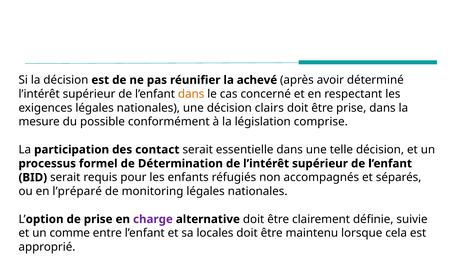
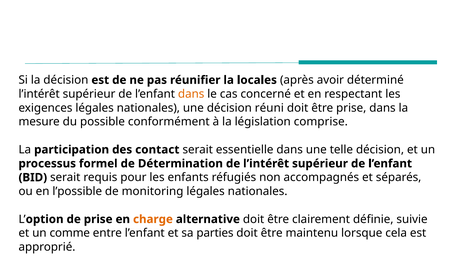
achevé: achevé -> locales (257, 80)
clairs: clairs -> réuni (269, 108)
l’préparé: l’préparé -> l’possible (77, 191)
charge colour: purple -> orange (153, 219)
locales: locales -> parties (215, 233)
